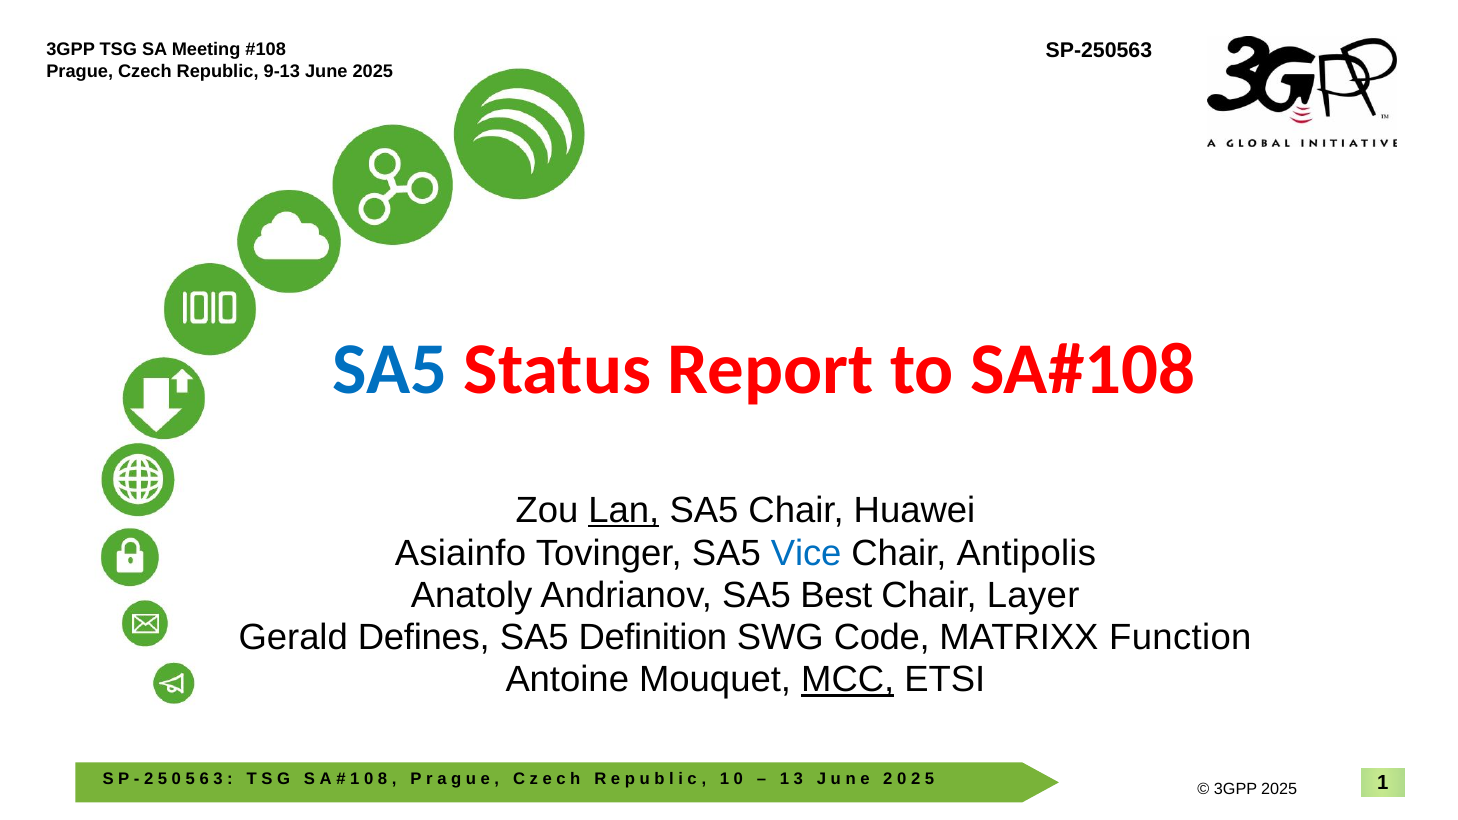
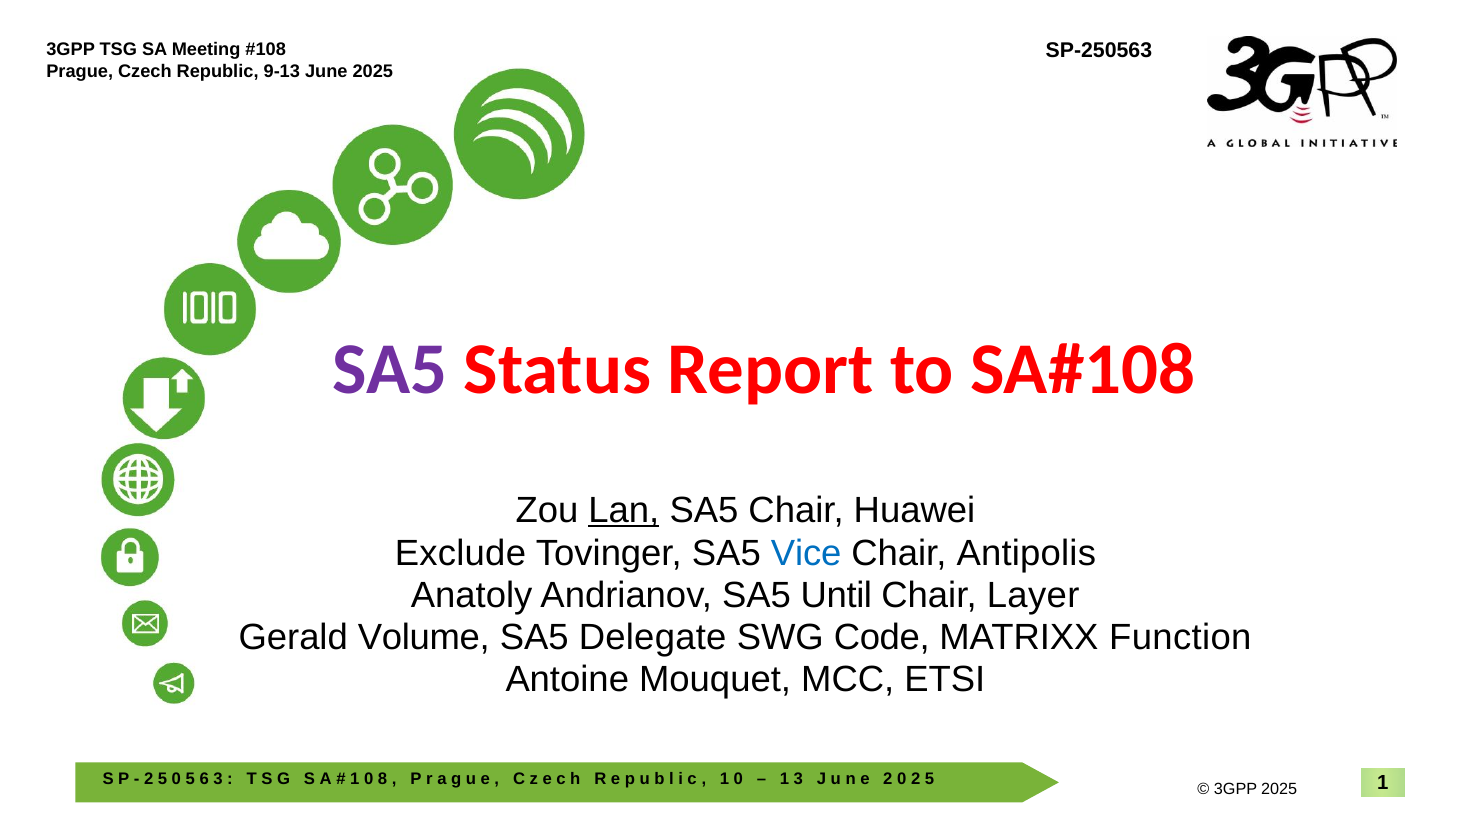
SA5 colour: blue -> purple (390, 370)
Asiainfo: Asiainfo -> Exclude (460, 553)
Best: Best -> Until (836, 595)
Defines: Defines -> Volume (424, 638)
Definition: Definition -> Delegate (653, 638)
MCC underline: present -> none (848, 680)
